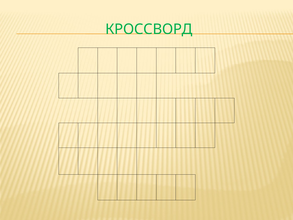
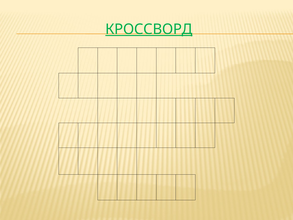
КРОССВОРД underline: none -> present (149, 29)
